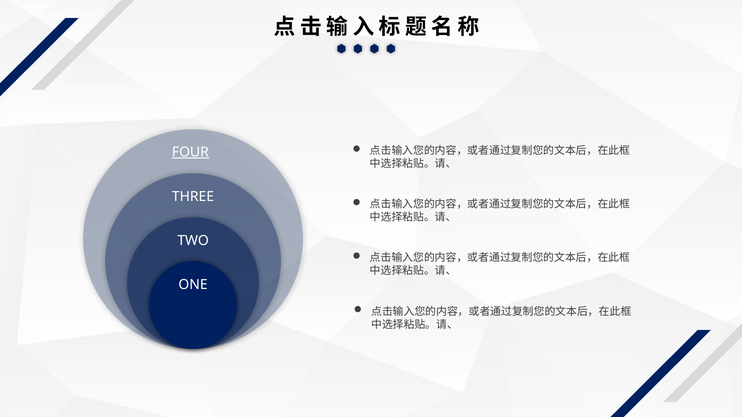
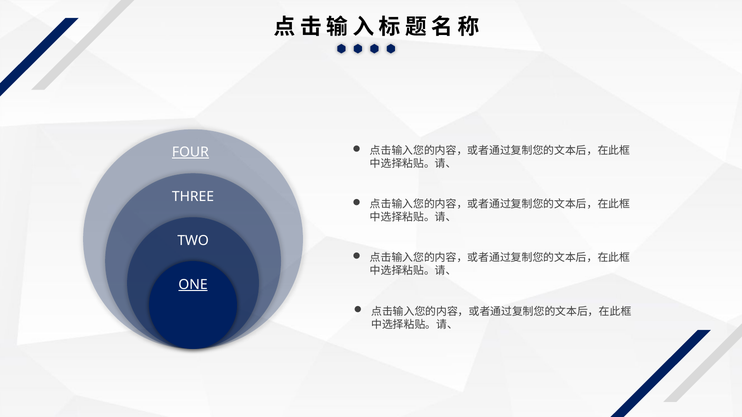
ONE underline: none -> present (193, 285)
